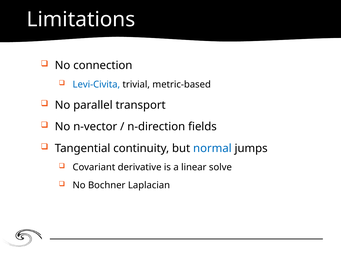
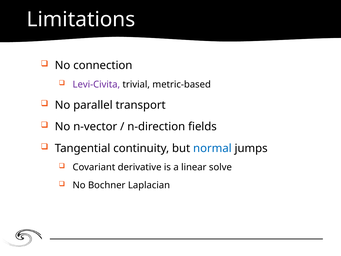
Levi-Civita colour: blue -> purple (96, 84)
